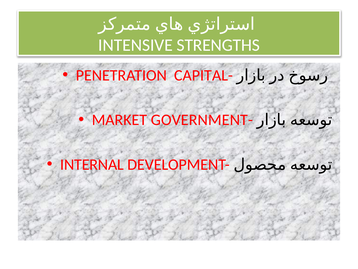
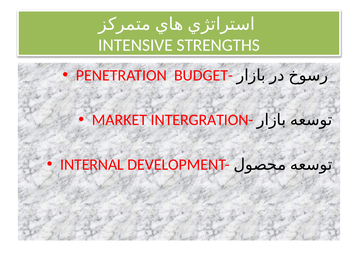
CAPITAL-: CAPITAL- -> BUDGET- (204, 75)
GOVERNMENT-: GOVERNMENT- -> INTERGRATION- (202, 120)
